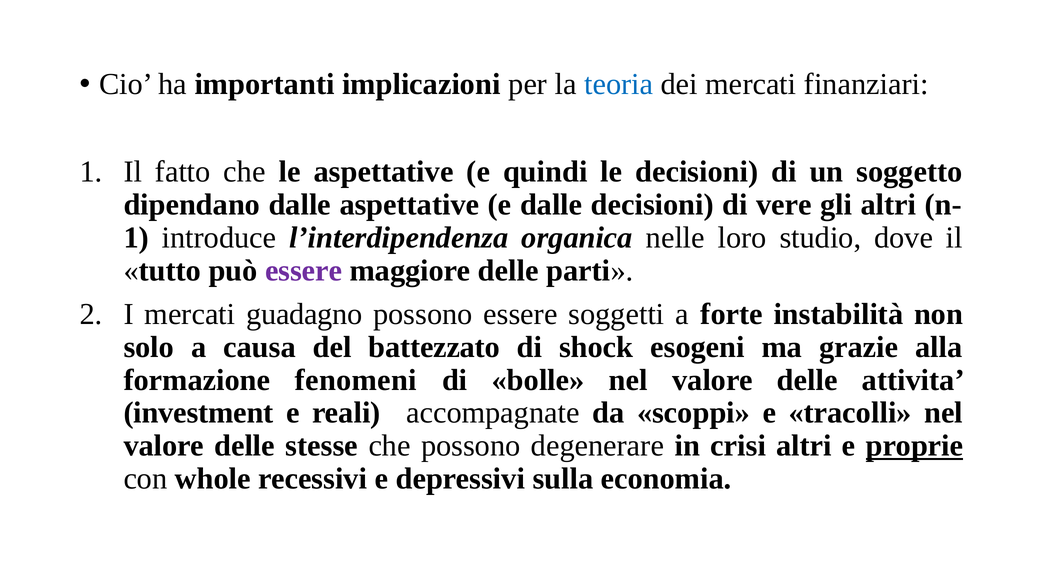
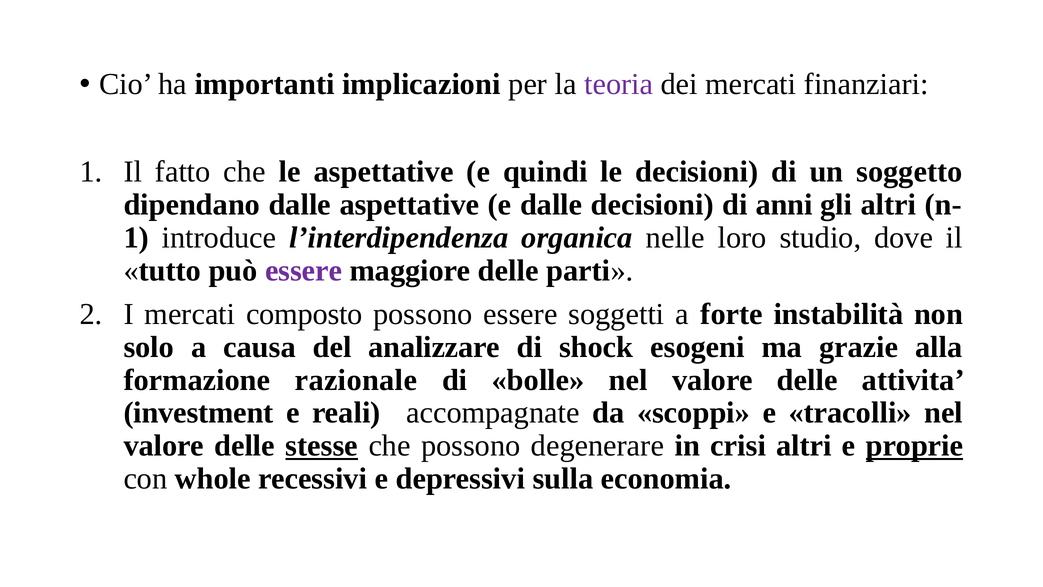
teoria colour: blue -> purple (619, 84)
vere: vere -> anni (784, 205)
guadagno: guadagno -> composto (304, 314)
battezzato: battezzato -> analizzare (434, 347)
fenomeni: fenomeni -> razionale (356, 380)
stesse underline: none -> present (322, 446)
